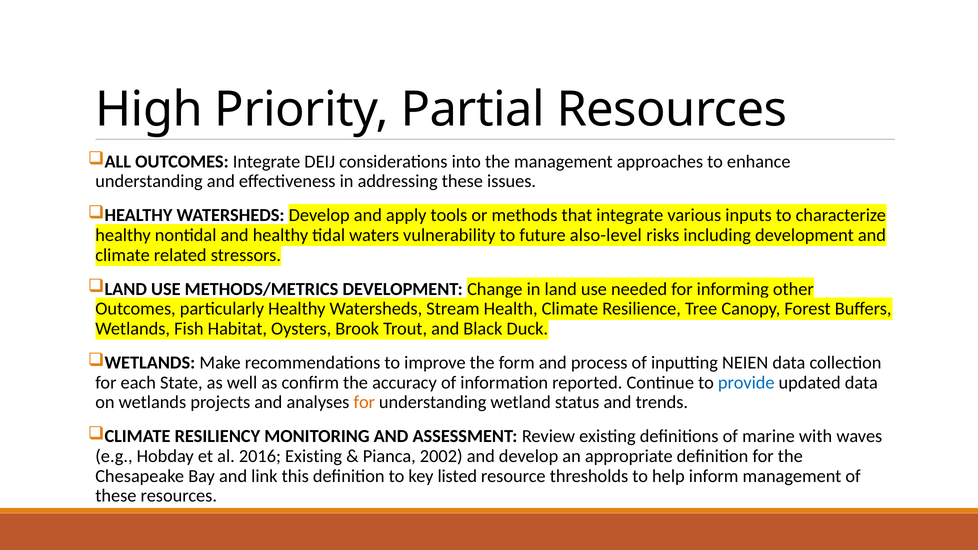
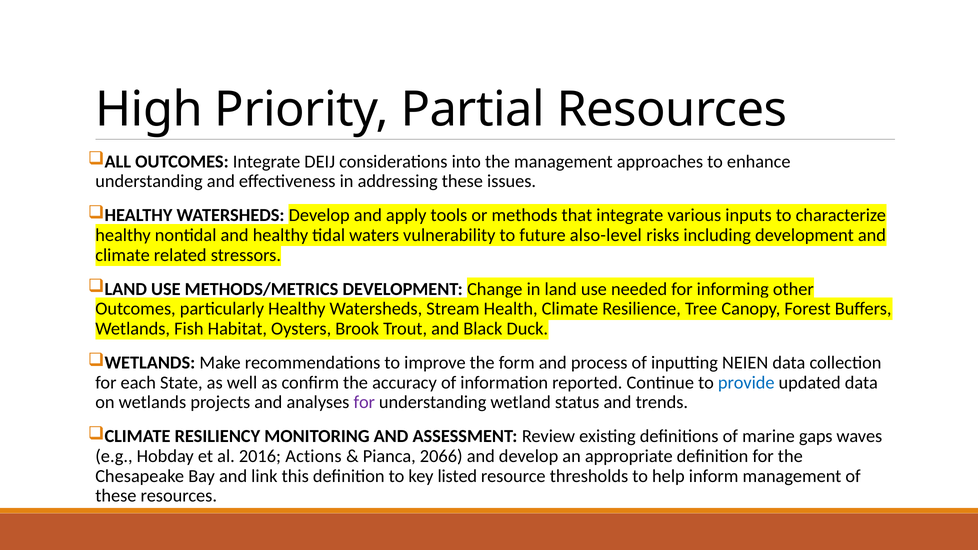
for colour: orange -> purple (364, 402)
with: with -> gaps (816, 436)
2016 Existing: Existing -> Actions (313, 456)
2002: 2002 -> 2066 (441, 456)
